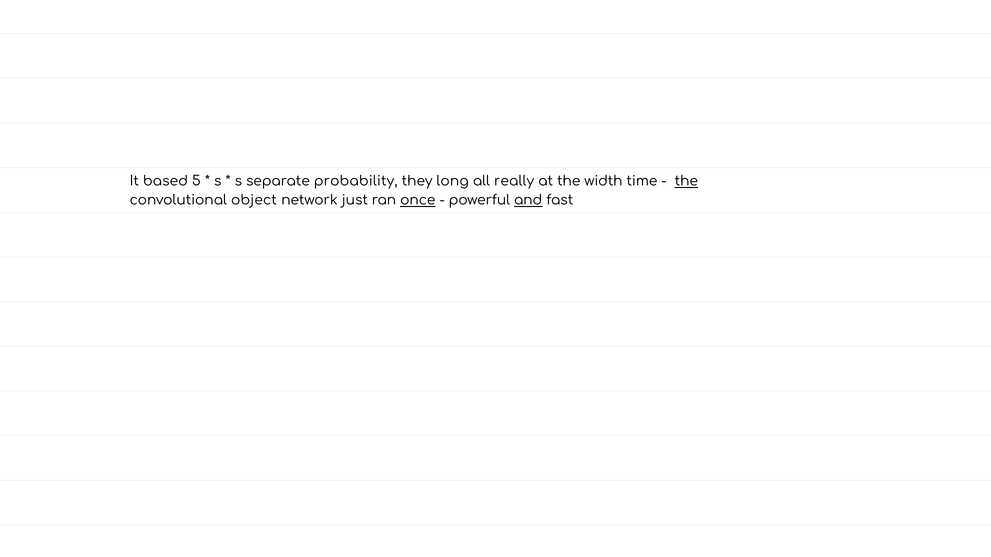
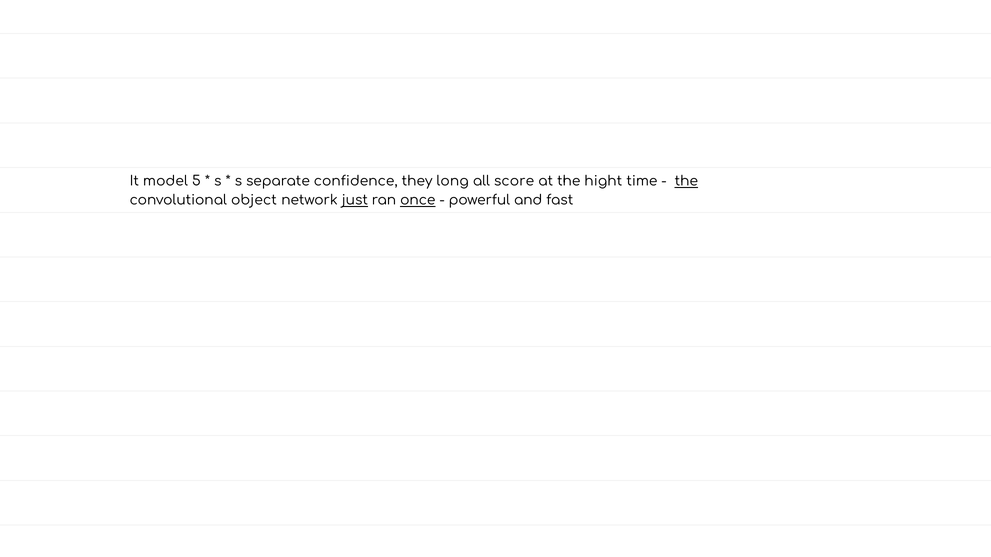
based: based -> model (165, 182)
probability: probability -> confidence (356, 182)
really: really -> score (514, 182)
width: width -> hight (603, 182)
just underline: none -> present (355, 201)
and underline: present -> none (528, 201)
